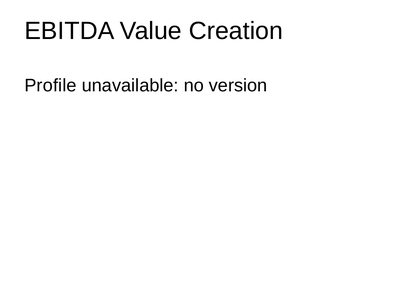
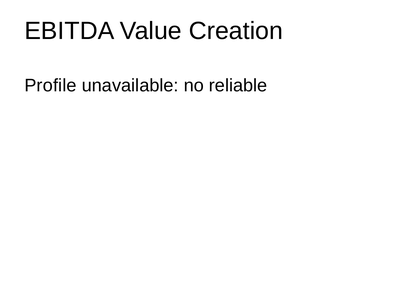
version: version -> reliable (238, 86)
